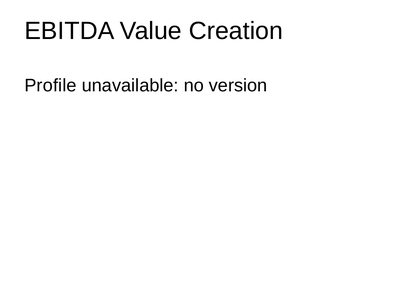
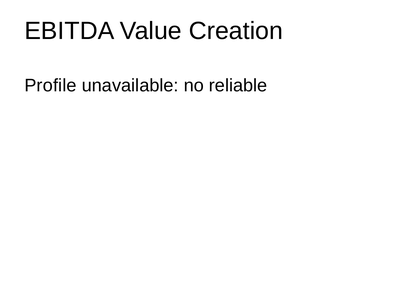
version: version -> reliable (238, 86)
